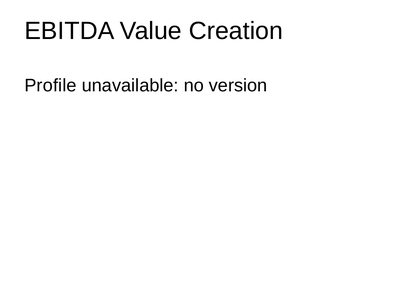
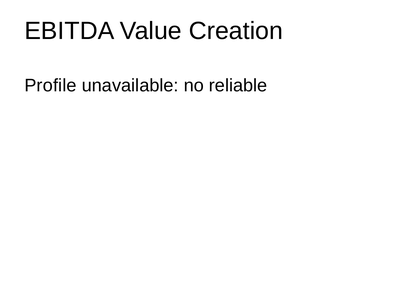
version: version -> reliable (238, 86)
